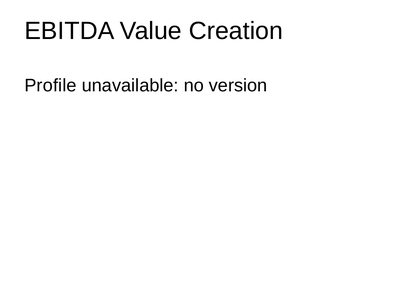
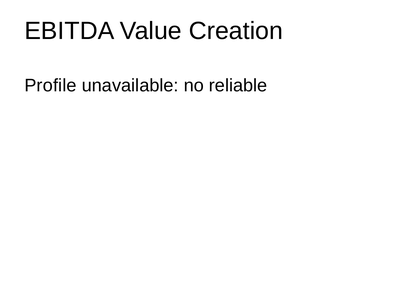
version: version -> reliable (238, 86)
